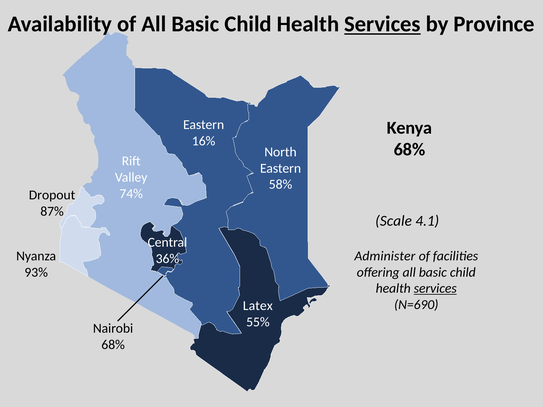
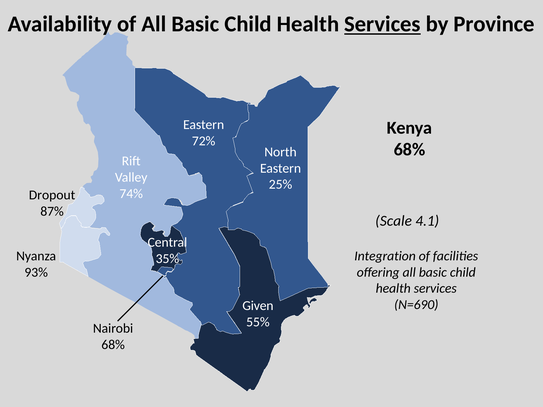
16%: 16% -> 72% (204, 141)
58%: 58% -> 25% (281, 185)
Administer: Administer -> Integration (385, 256)
36%: 36% -> 35% (167, 259)
services underline: present -> none (435, 289)
Latex: Latex -> Given (258, 306)
